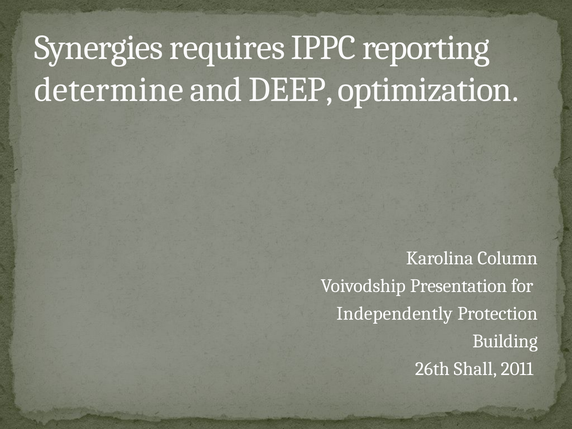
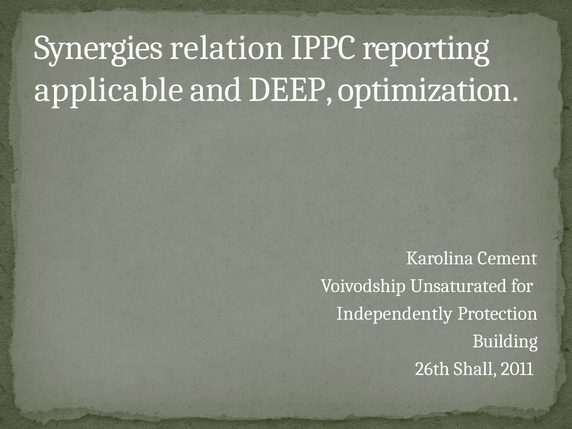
requires: requires -> relation (227, 48)
determine: determine -> applicable (109, 90)
Column: Column -> Cement (508, 258)
Presentation: Presentation -> Unsaturated (459, 286)
